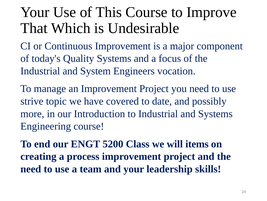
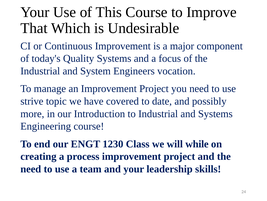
5200: 5200 -> 1230 (113, 143)
items: items -> while (197, 143)
